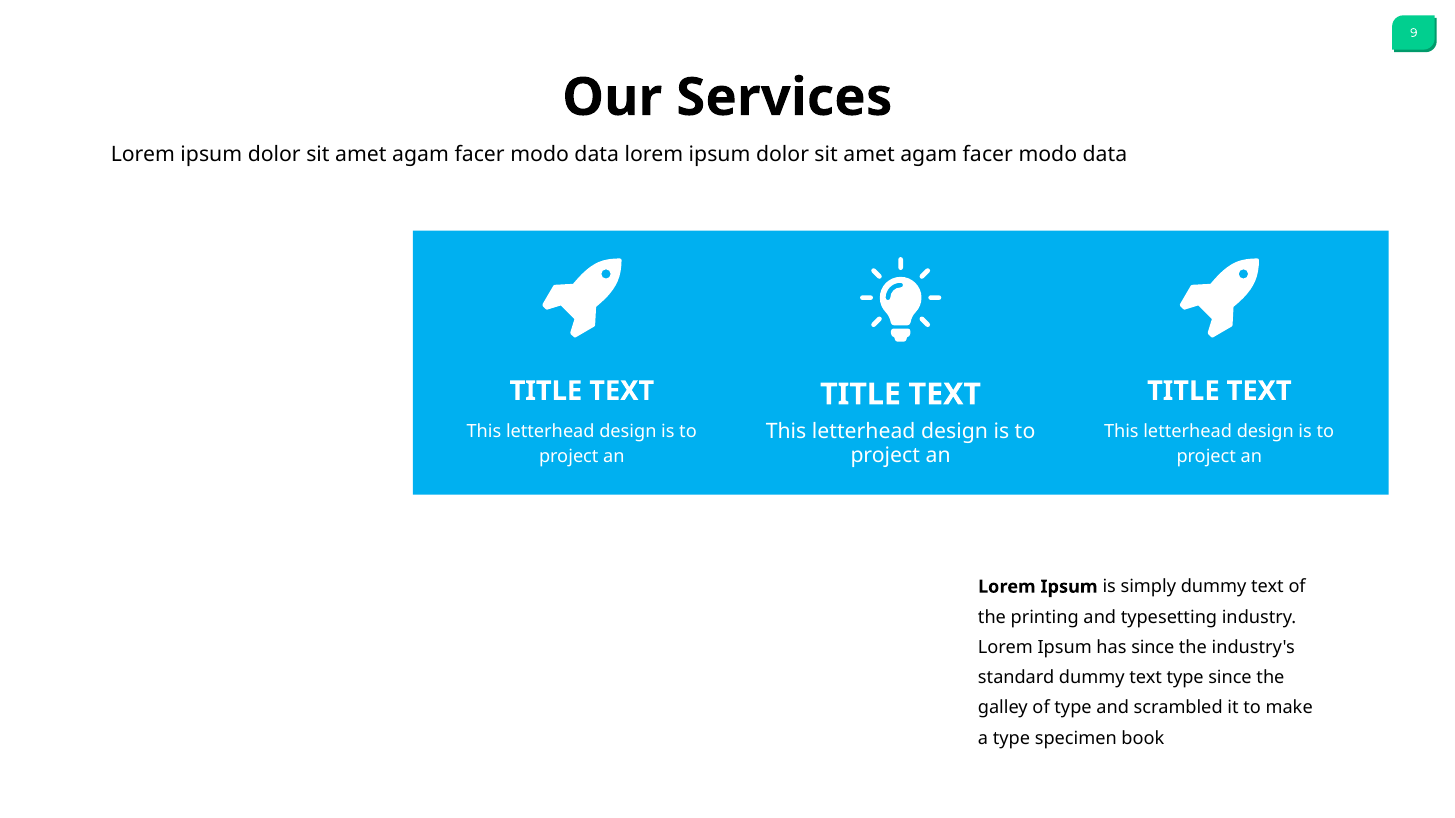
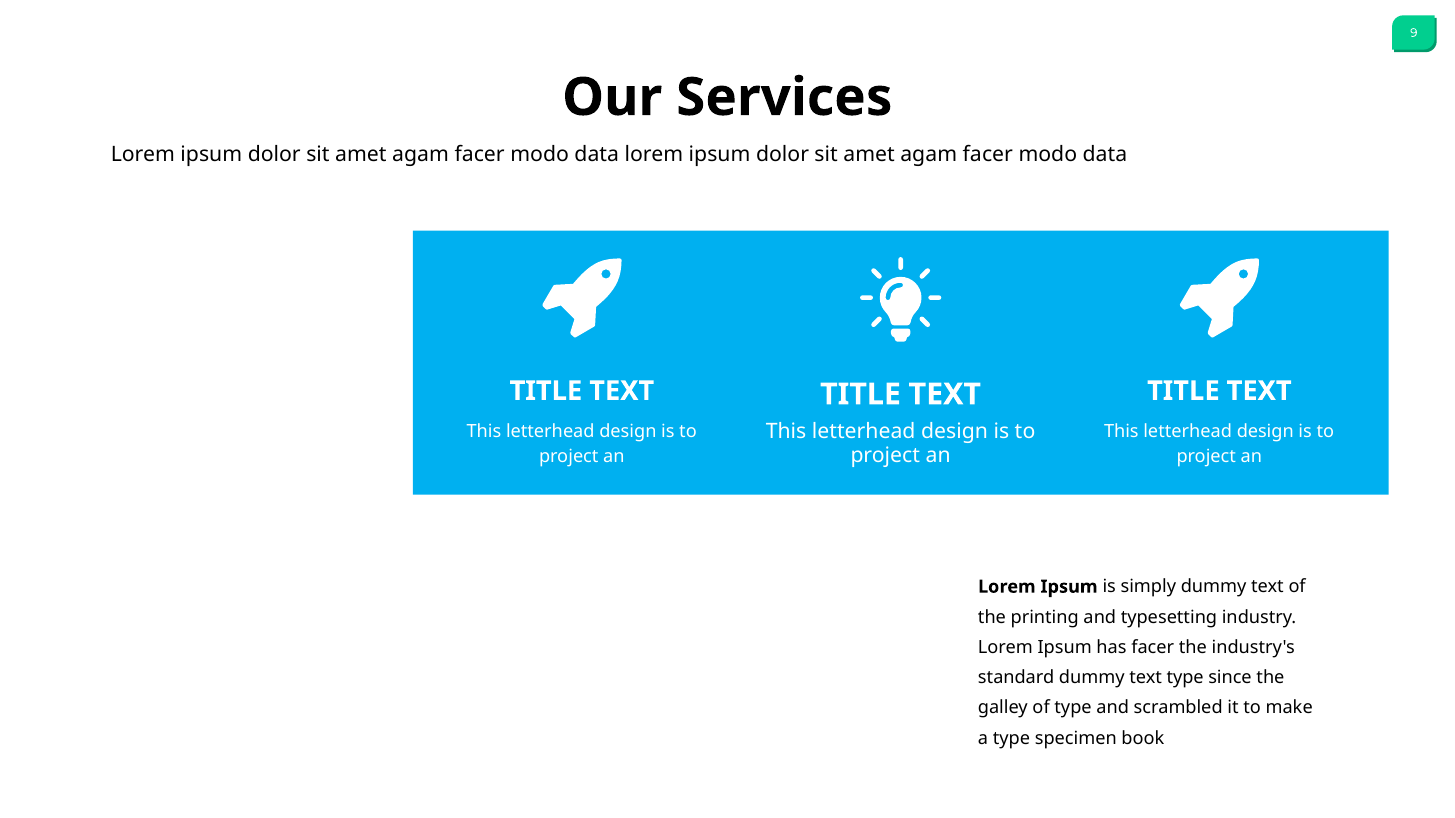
has since: since -> facer (1153, 648)
